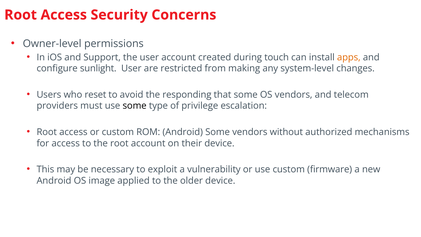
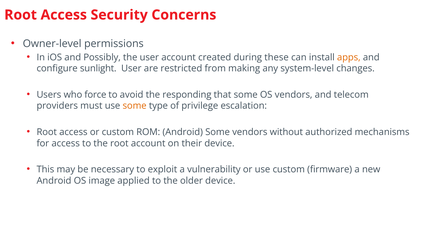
Support: Support -> Possibly (102, 57)
touch: touch -> these (277, 57)
reset: reset -> force (95, 95)
some colour: black -> orange (135, 106)
